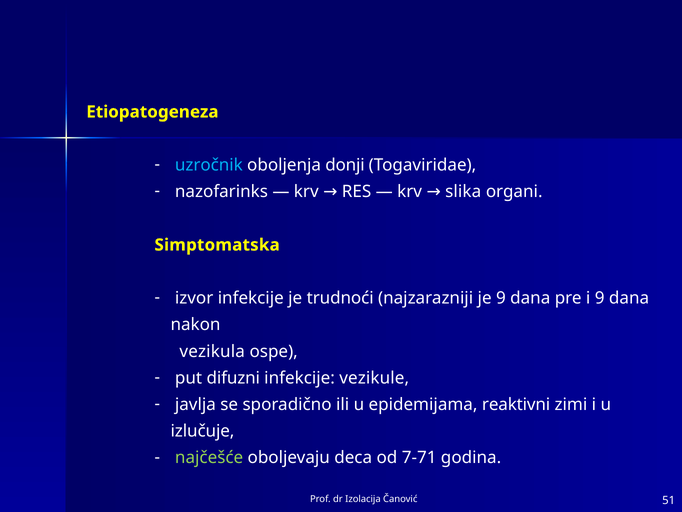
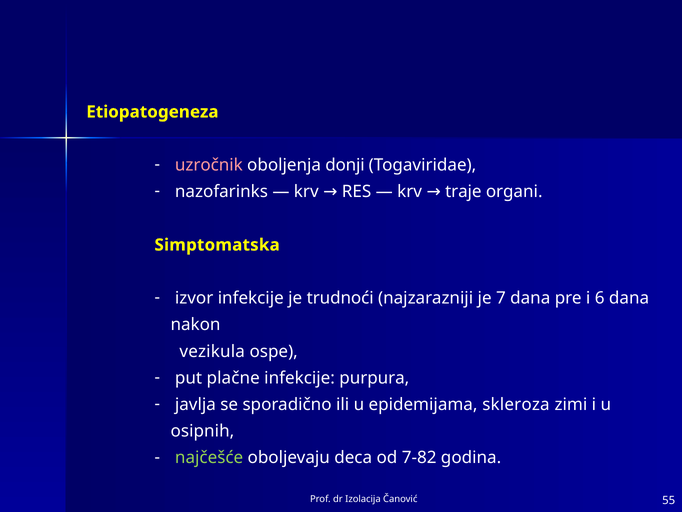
uzročnik colour: light blue -> pink (209, 165)
slika: slika -> traje (463, 192)
je 9: 9 -> 7 (501, 298)
i 9: 9 -> 6 (600, 298)
difuzni: difuzni -> plačne (233, 378)
vezikule: vezikule -> purpura (374, 378)
reaktivni: reaktivni -> skleroza (516, 404)
izlučuje: izlučuje -> osipnih (202, 431)
7-71: 7-71 -> 7-82 (419, 457)
51: 51 -> 55 (669, 500)
